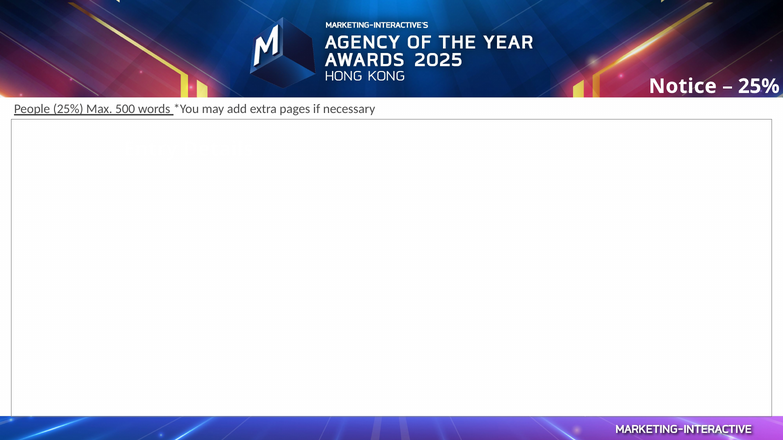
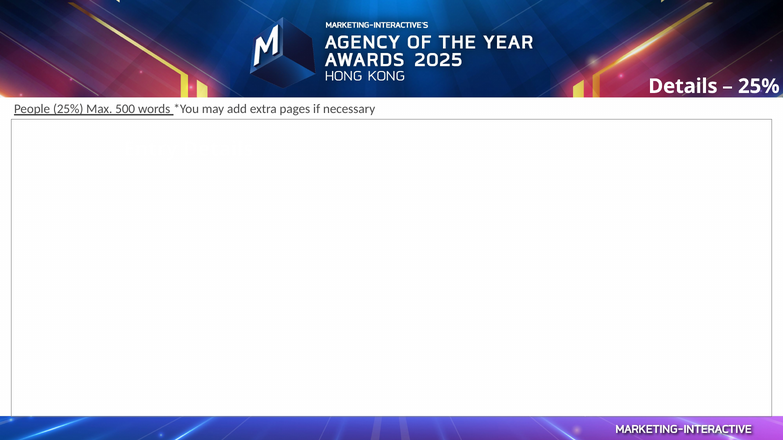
Notice: Notice -> Details (683, 86)
